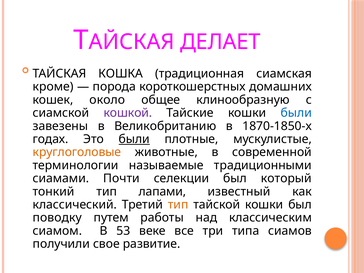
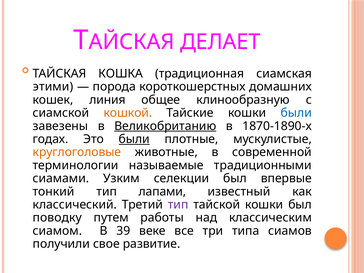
кроме: кроме -> этими (53, 87)
около: около -> линия (107, 100)
кошкой colour: purple -> orange (128, 113)
Великобританию underline: none -> present (165, 126)
1870-1850-х: 1870-1850-х -> 1870-1890-х (277, 126)
Почти: Почти -> Узким (121, 178)
который: который -> впервые (286, 178)
тип colour: orange -> purple (178, 205)
53: 53 -> 39 (123, 231)
